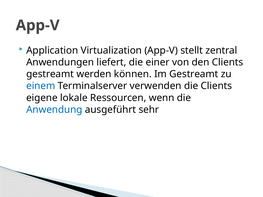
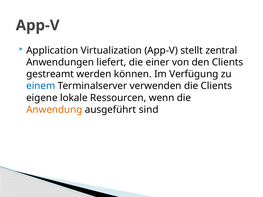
Im Gestreamt: Gestreamt -> Verfügung (194, 74)
Anwendung colour: blue -> orange (54, 110)
sehr: sehr -> sind (149, 110)
